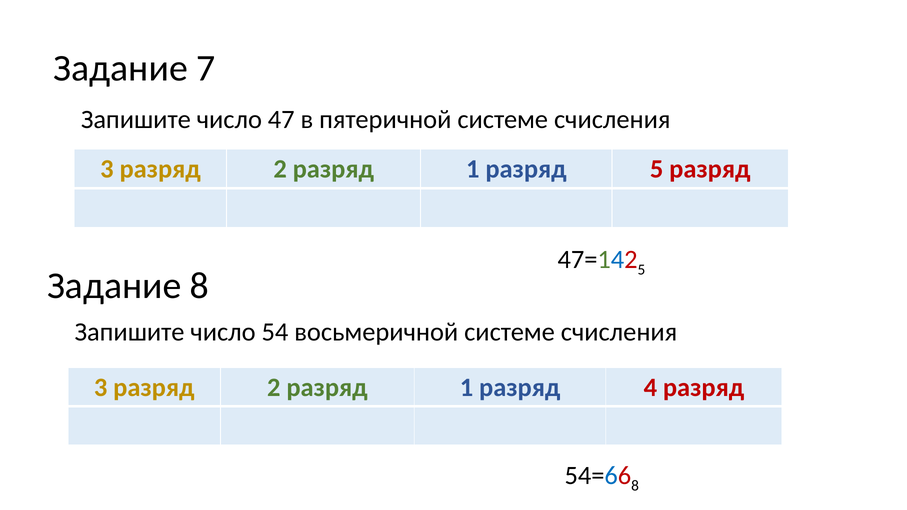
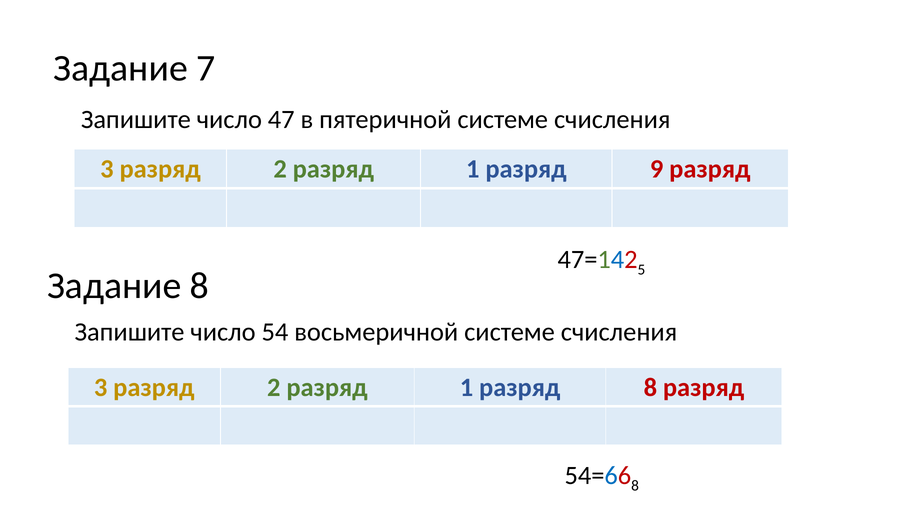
разряд 5: 5 -> 9 (657, 169)
разряд 4: 4 -> 8 (650, 388)
